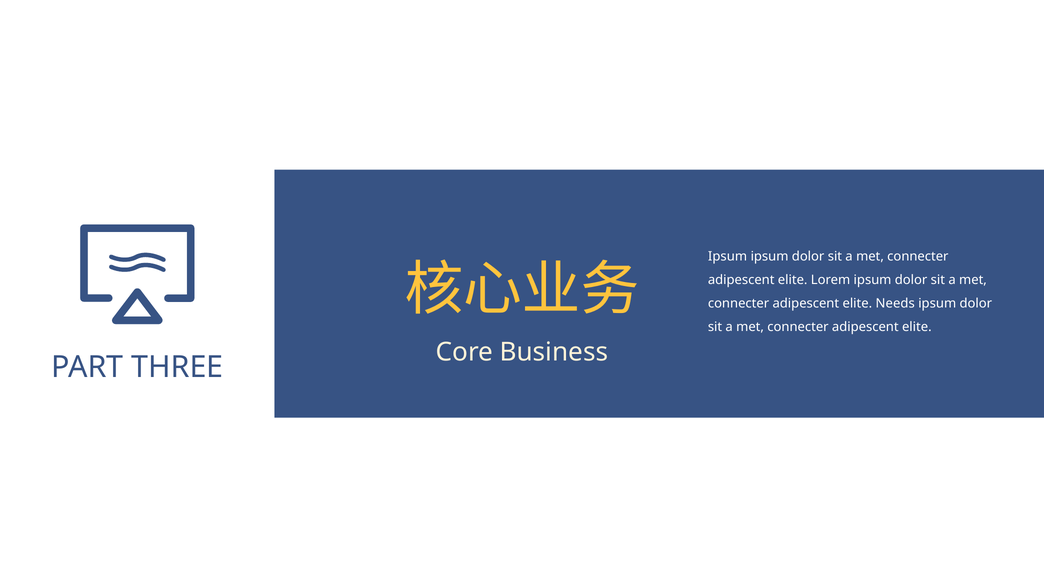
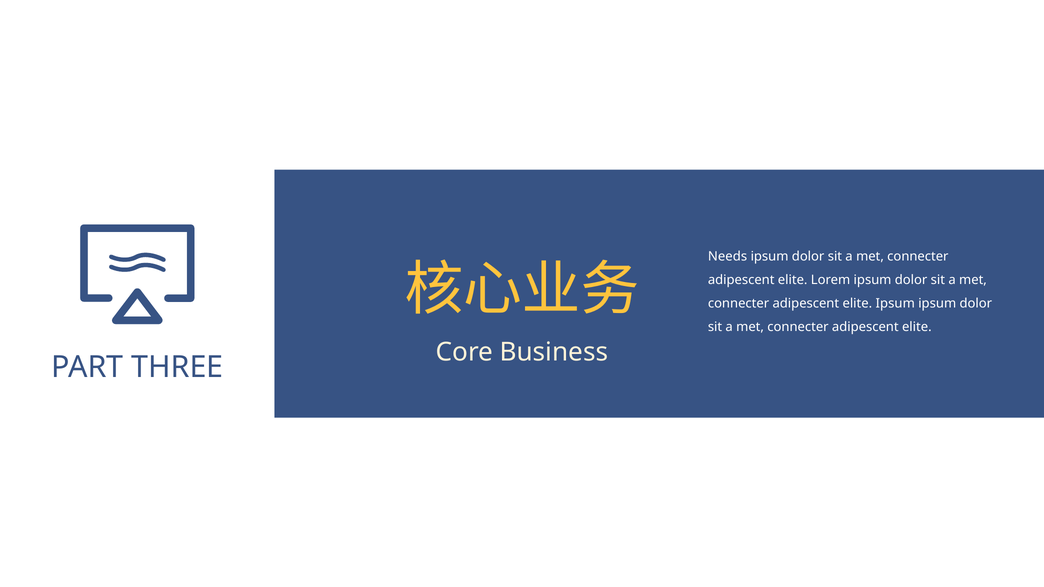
Ipsum: Ipsum -> Needs (728, 257)
elite Needs: Needs -> Ipsum (895, 304)
